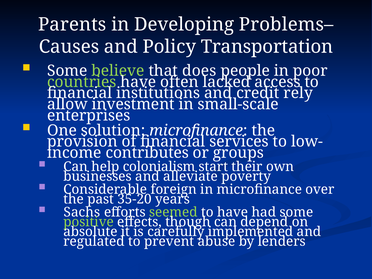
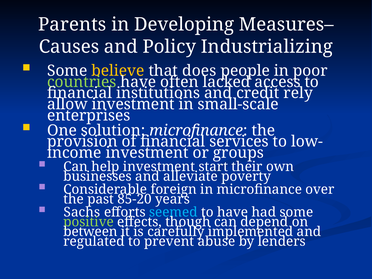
Problems–: Problems– -> Measures– (286, 25)
Transportation: Transportation -> Industrializing (267, 47)
believe colour: light green -> yellow (118, 71)
contributes: contributes -> investment (147, 153)
help colonialism: colonialism -> investment (159, 167)
35-20: 35-20 -> 85-20 (134, 199)
seemed colour: light green -> light blue (173, 212)
absolute: absolute -> between (90, 232)
